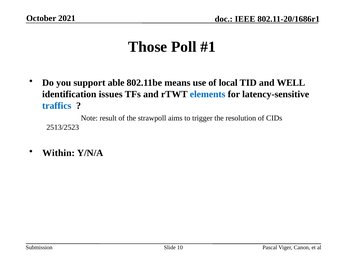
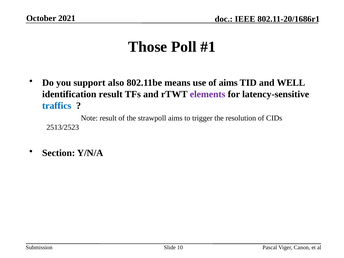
able: able -> also (116, 83)
of local: local -> aims (228, 83)
identification issues: issues -> result (111, 94)
elements colour: blue -> purple (208, 94)
Within: Within -> Section (59, 153)
